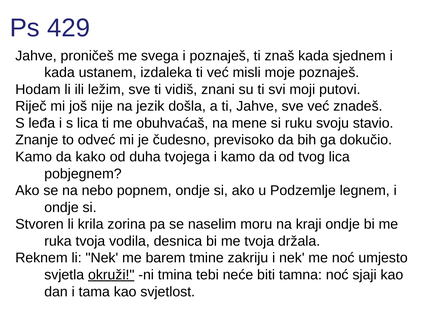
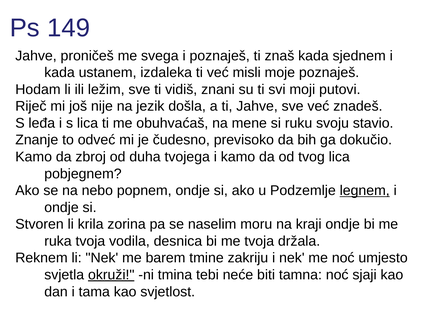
429: 429 -> 149 (69, 28)
kako: kako -> zbroj (91, 157)
legnem underline: none -> present (365, 191)
